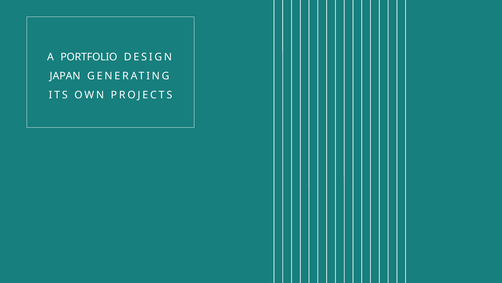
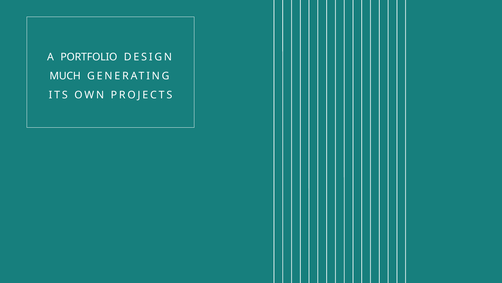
JAPAN: JAPAN -> MUCH (65, 76)
